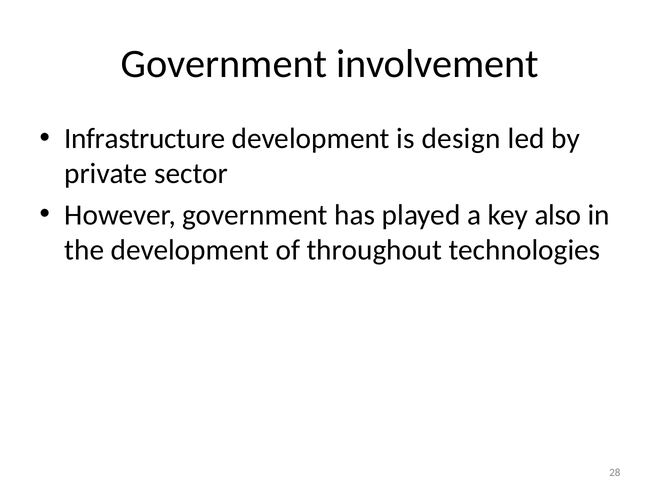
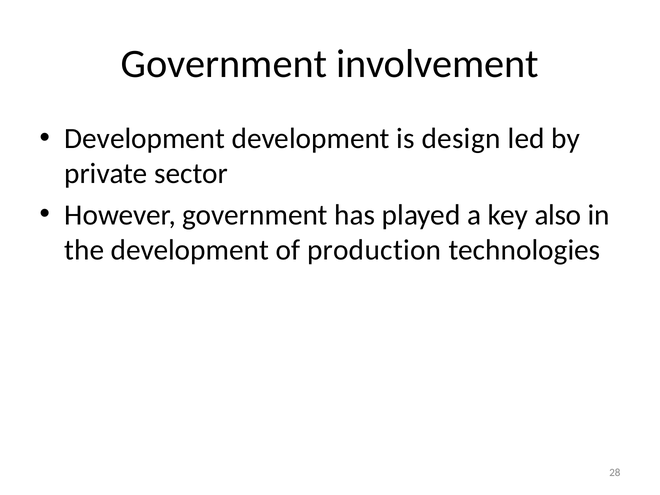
Infrastructure: Infrastructure -> Development (145, 138)
throughout: throughout -> production (374, 250)
